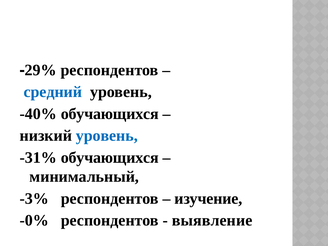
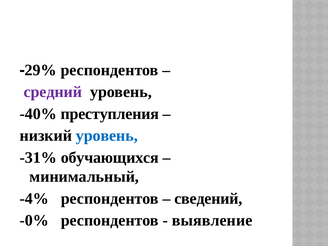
средний colour: blue -> purple (53, 92)
-40% обучающихся: обучающихся -> преступления (110, 114)
-3%: -3% -> -4% (34, 199)
изучение: изучение -> сведений (208, 199)
